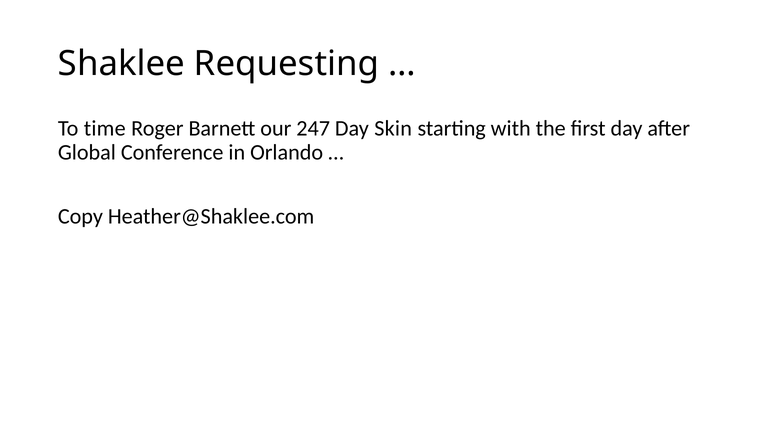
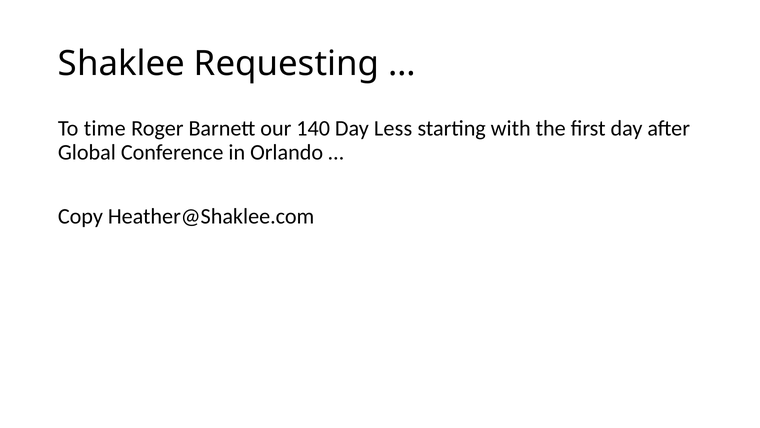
247: 247 -> 140 (313, 128)
Skin: Skin -> Less (393, 128)
